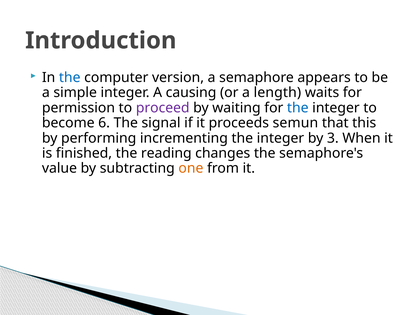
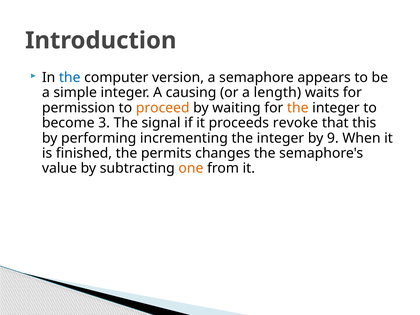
proceed colour: purple -> orange (163, 108)
the colour: blue -> orange (298, 108)
6: 6 -> 3 (104, 123)
semun: semun -> revoke (295, 123)
3: 3 -> 9 (333, 138)
reading: reading -> permits (166, 153)
